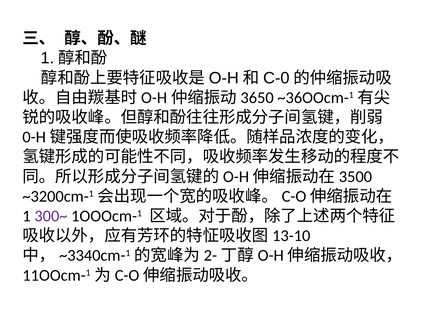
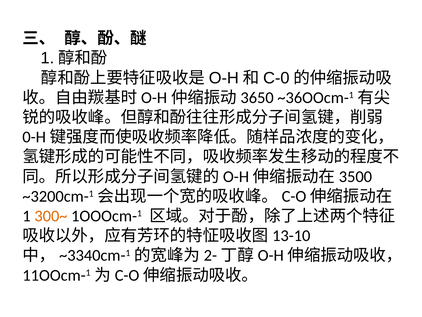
300~ colour: purple -> orange (51, 216)
